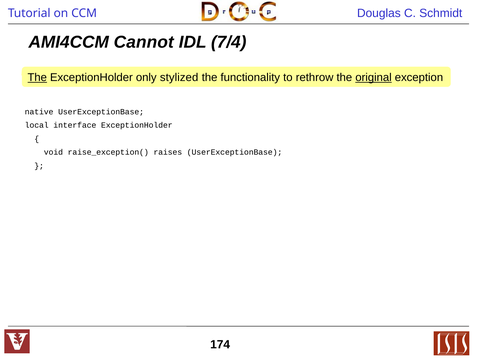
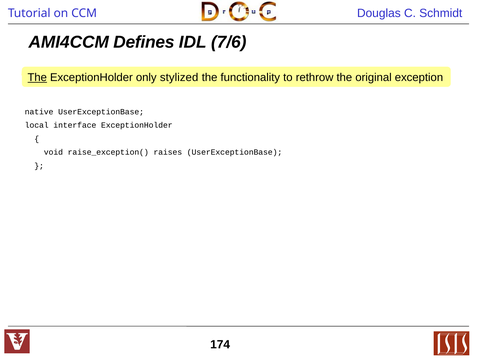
Cannot: Cannot -> Defines (144, 42)
7/4: 7/4 -> 7/6 (229, 42)
original underline: present -> none (374, 78)
